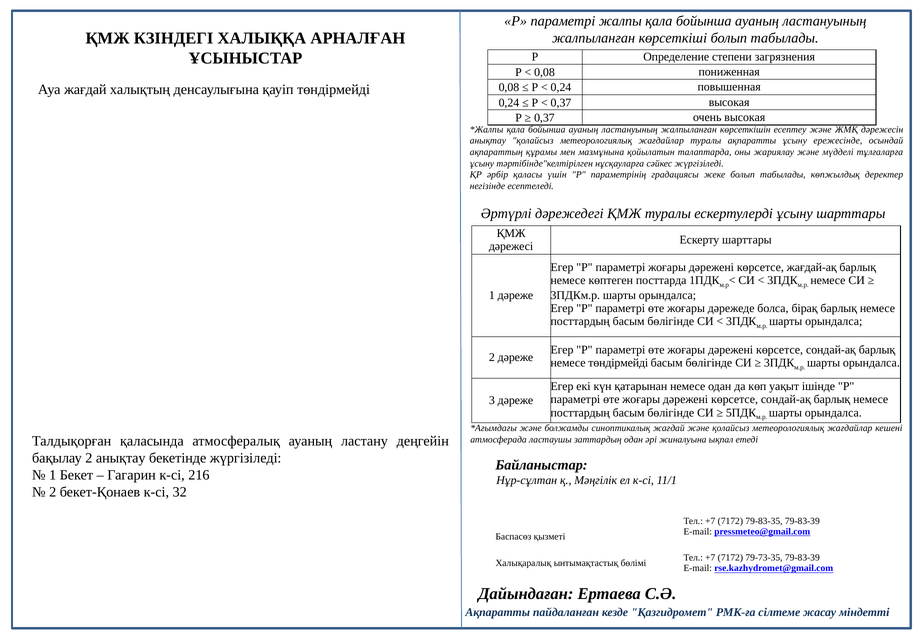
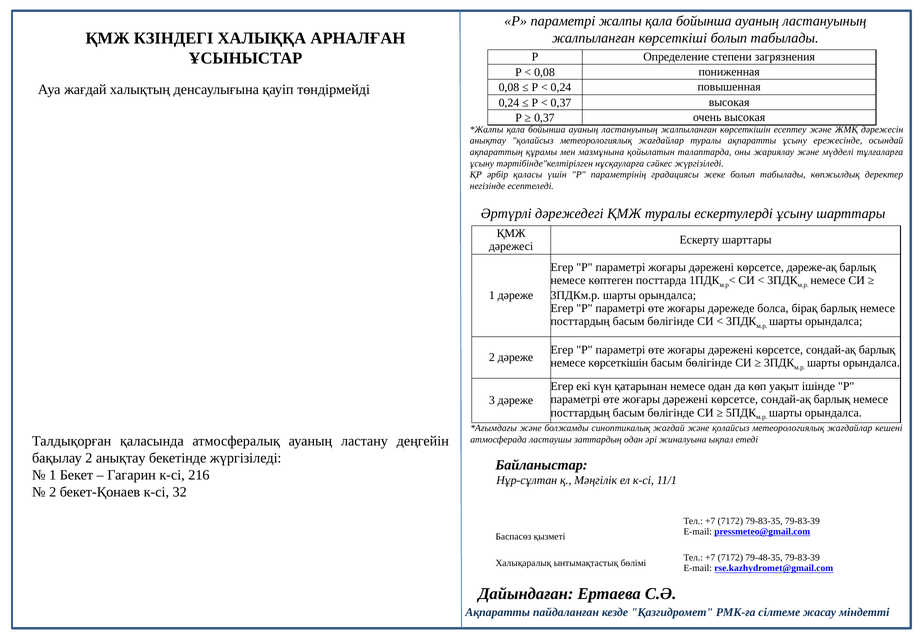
жағдай-ақ: жағдай-ақ -> дәреже-ақ (812, 267)
немесе төндірмейді: төндірмейді -> көрсеткішін (618, 363)
79-73-35: 79-73-35 -> 79-48-35 (764, 558)
